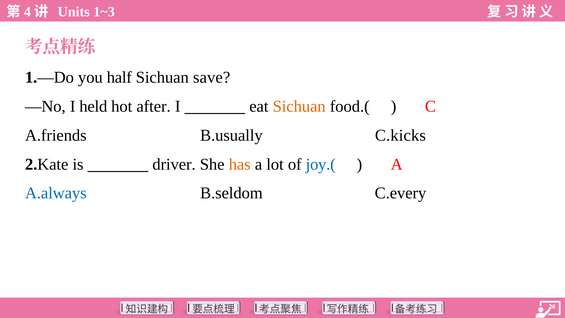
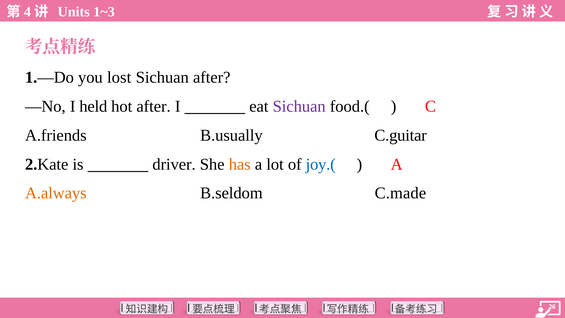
half: half -> lost (119, 77)
Sichuan save: save -> after (212, 77)
Sichuan colour: orange -> purple (299, 106)
C.kicks: C.kicks -> C.guitar (401, 135)
A.always colour: blue -> orange (56, 193)
C.every: C.every -> C.made (400, 193)
